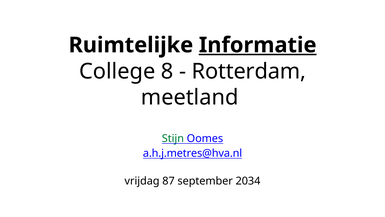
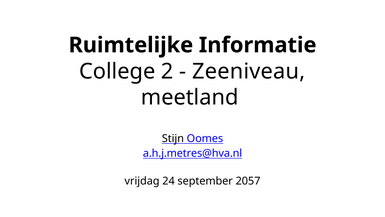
Informatie underline: present -> none (258, 45)
8: 8 -> 2 (167, 71)
Rotterdam: Rotterdam -> Zeeniveau (249, 71)
Stijn colour: green -> black (173, 138)
87: 87 -> 24 (169, 181)
2034: 2034 -> 2057 (248, 181)
